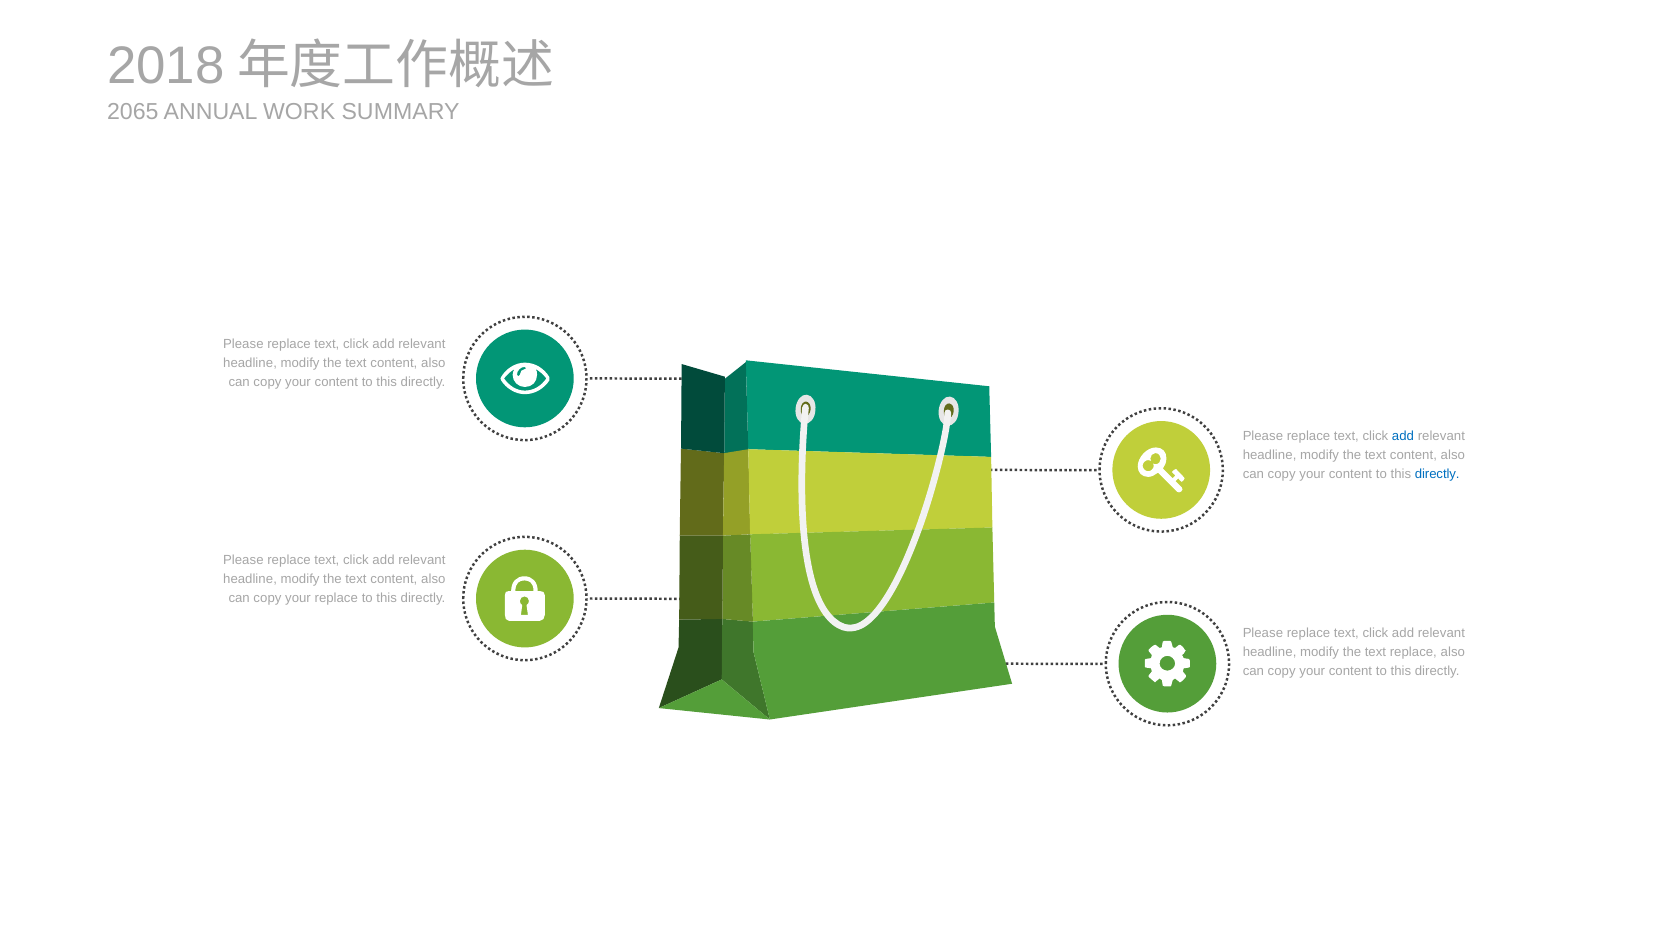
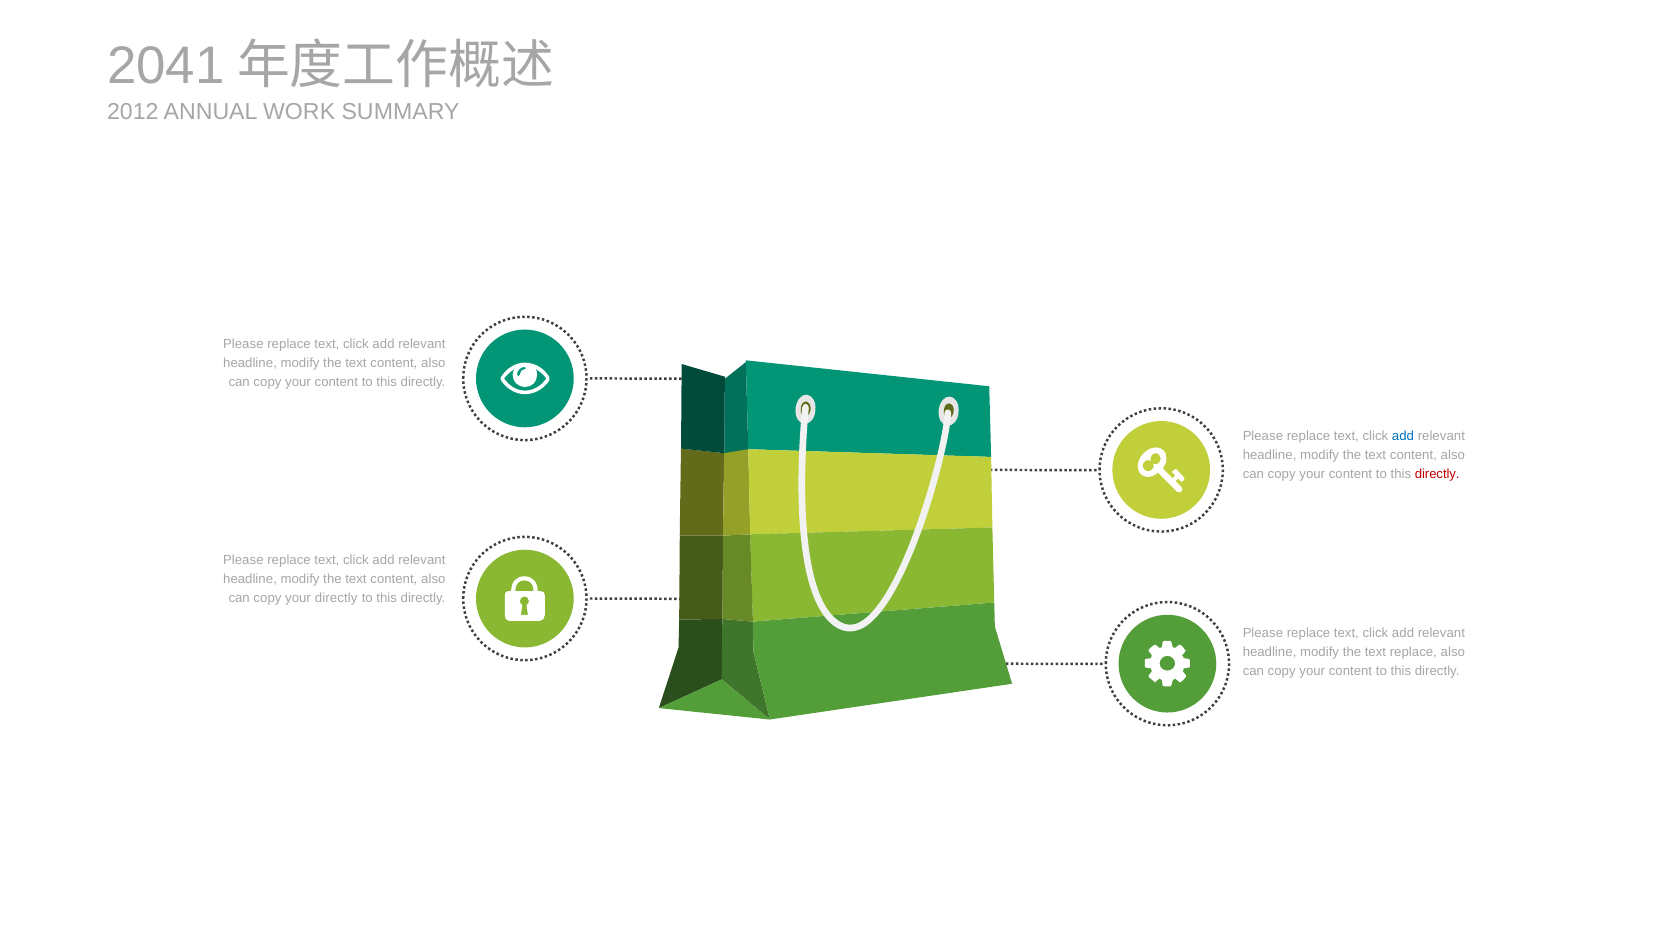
2018: 2018 -> 2041 (166, 66)
2065: 2065 -> 2012 (133, 112)
directly colour: blue -> red (1437, 474)
your replace: replace -> directly (336, 598)
